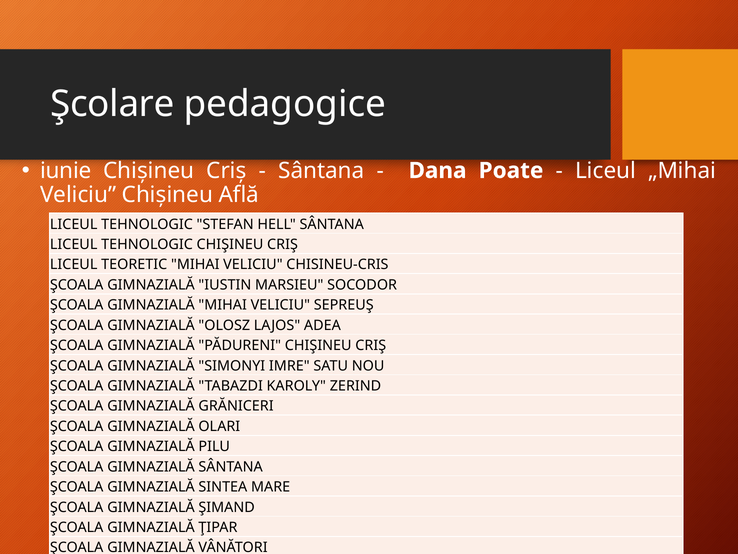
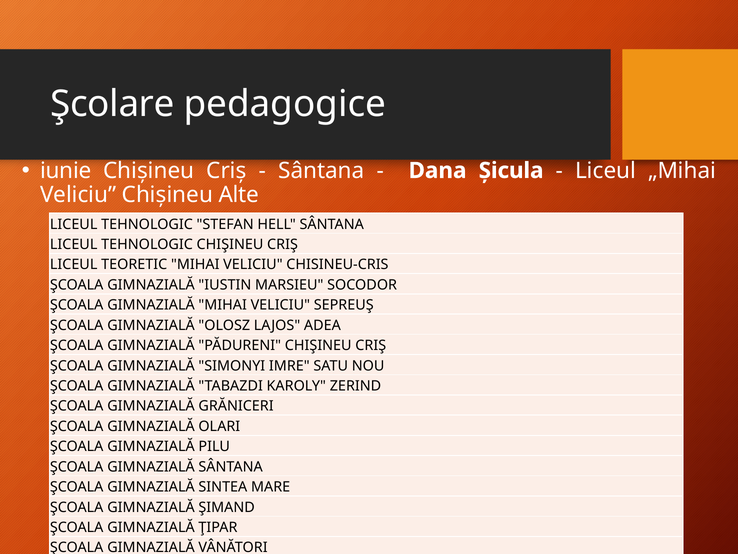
Poate: Poate -> Șicula (511, 170)
Află: Află -> Alte (239, 195)
